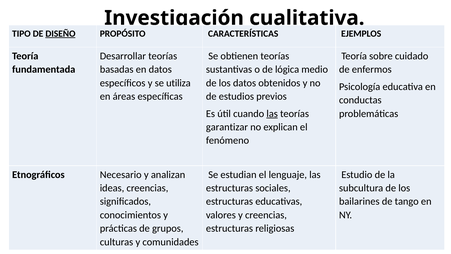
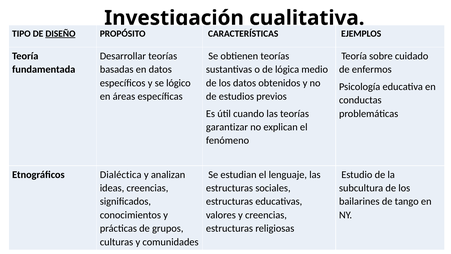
utiliza: utiliza -> lógico (178, 83)
las underline: present -> none (272, 113)
Necesario: Necesario -> Dialéctica (121, 174)
